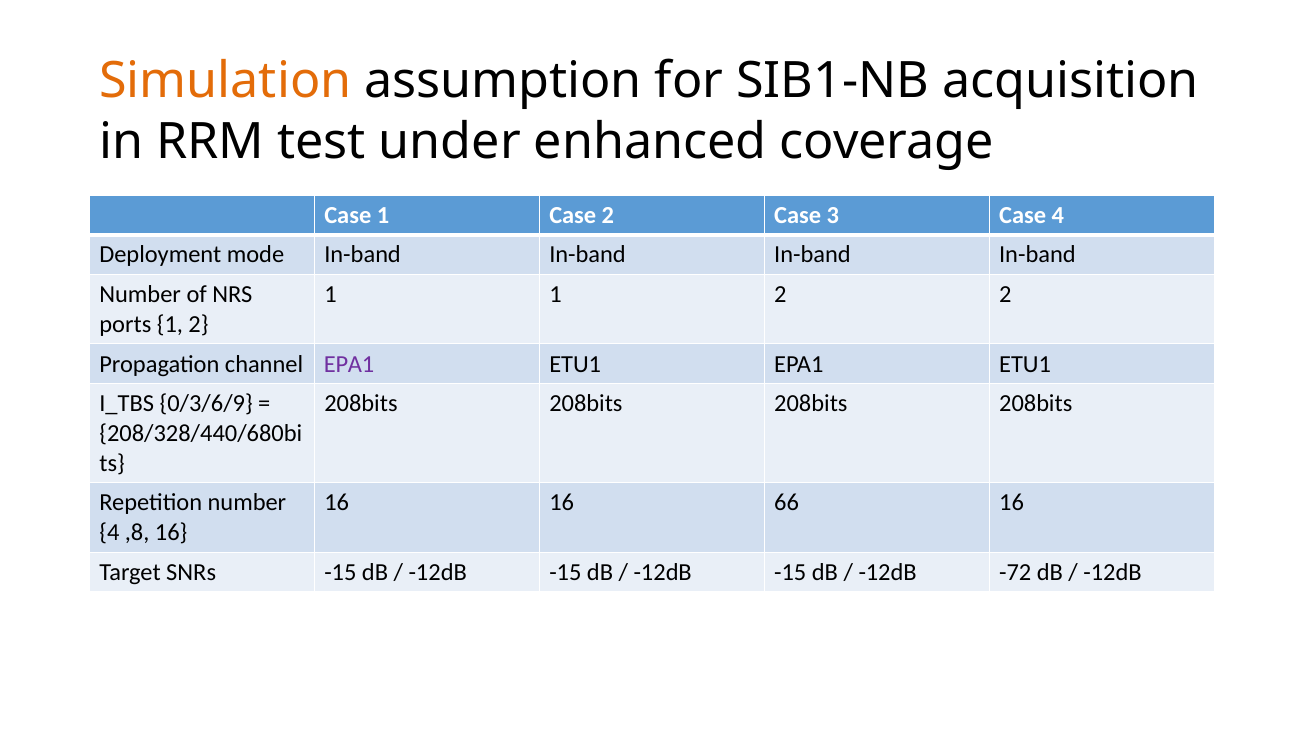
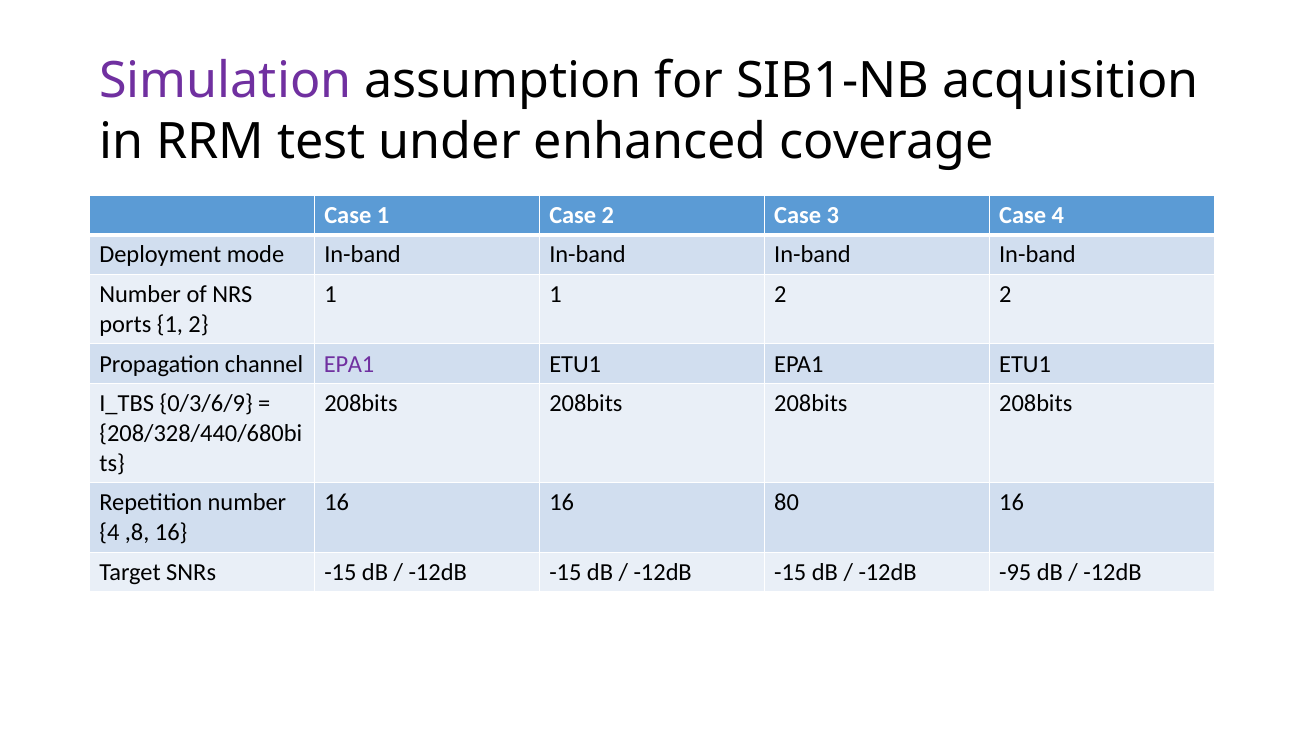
Simulation colour: orange -> purple (225, 81)
66: 66 -> 80 (787, 503)
-72: -72 -> -95 (1015, 573)
